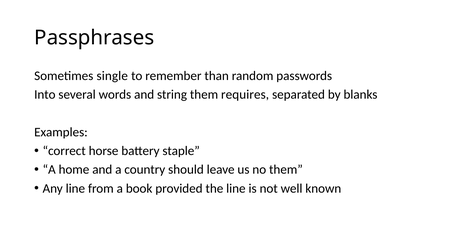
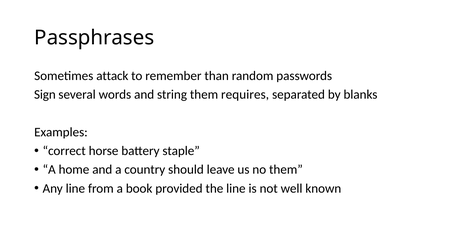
single: single -> attack (112, 76)
Into: Into -> Sign (45, 95)
